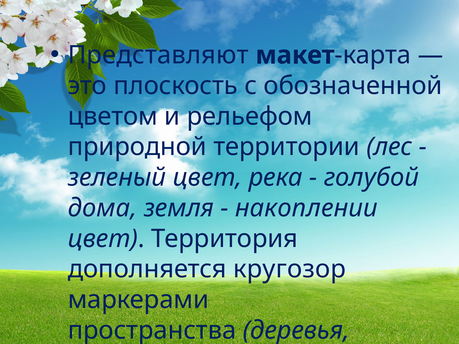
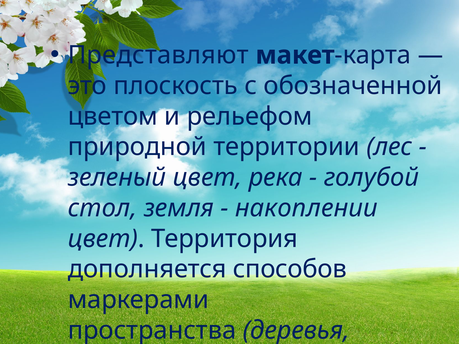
дома: дома -> стол (102, 208)
кругозор: кругозор -> способов (290, 269)
